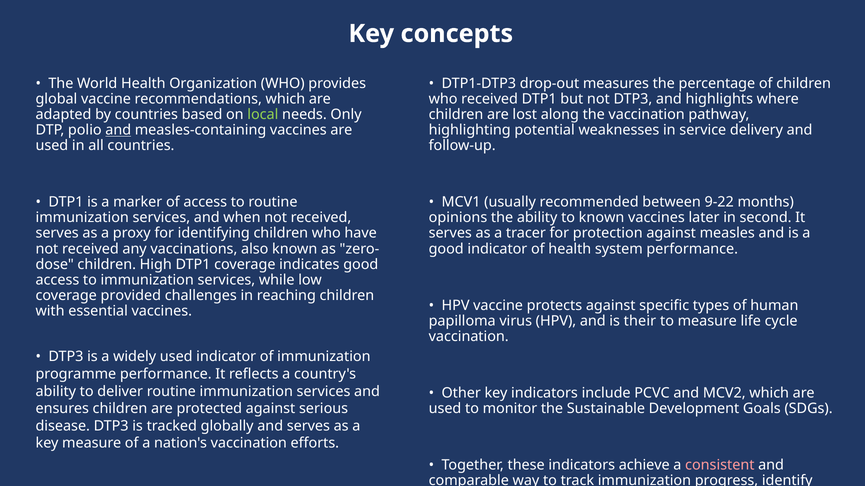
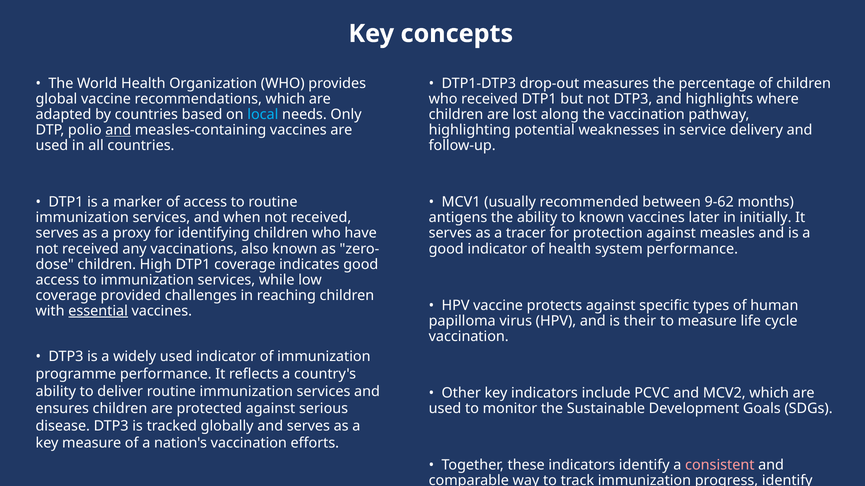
local colour: light green -> light blue (263, 115)
9-22: 9-22 -> 9-62 (719, 202)
opinions: opinions -> antigens (458, 218)
second: second -> initially (766, 218)
essential underline: none -> present (98, 311)
indicators achieve: achieve -> identify (644, 466)
